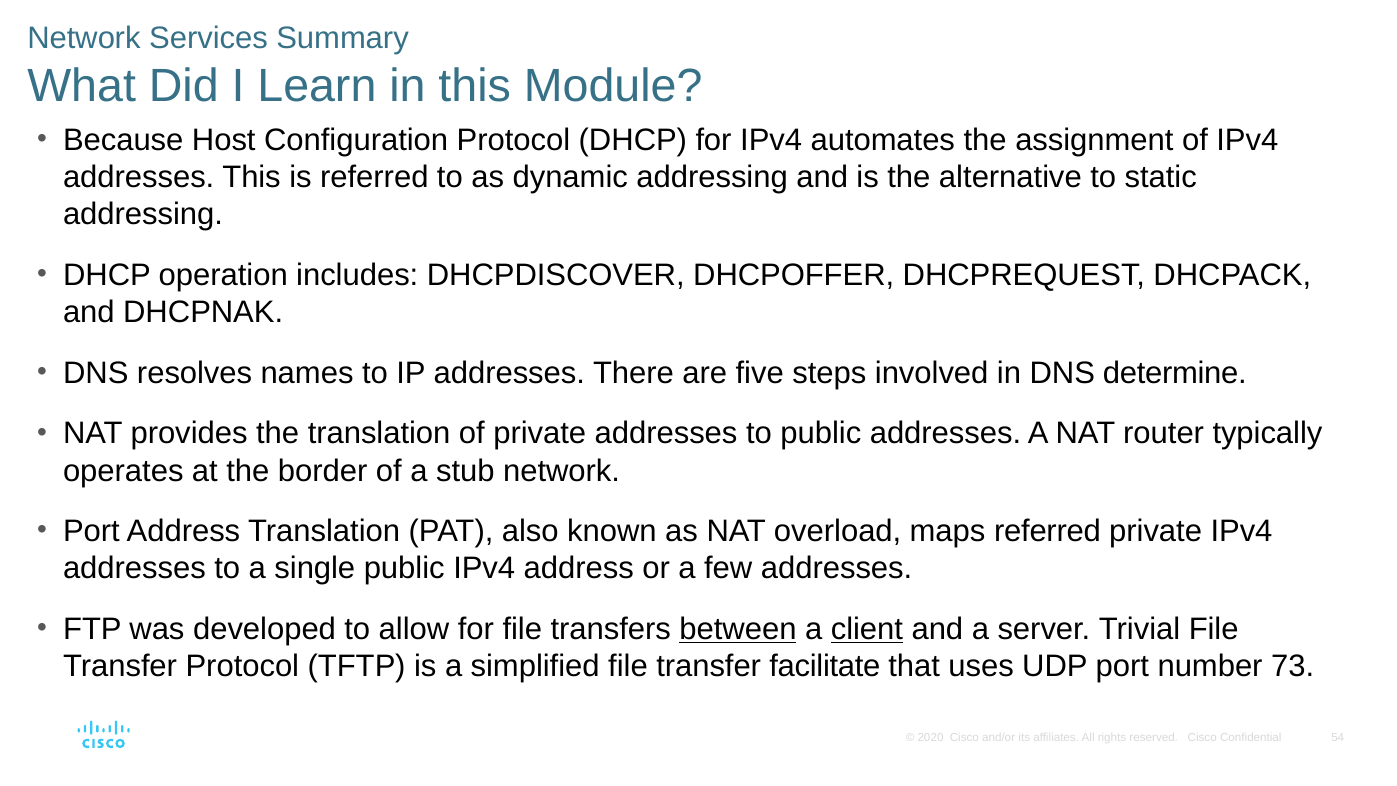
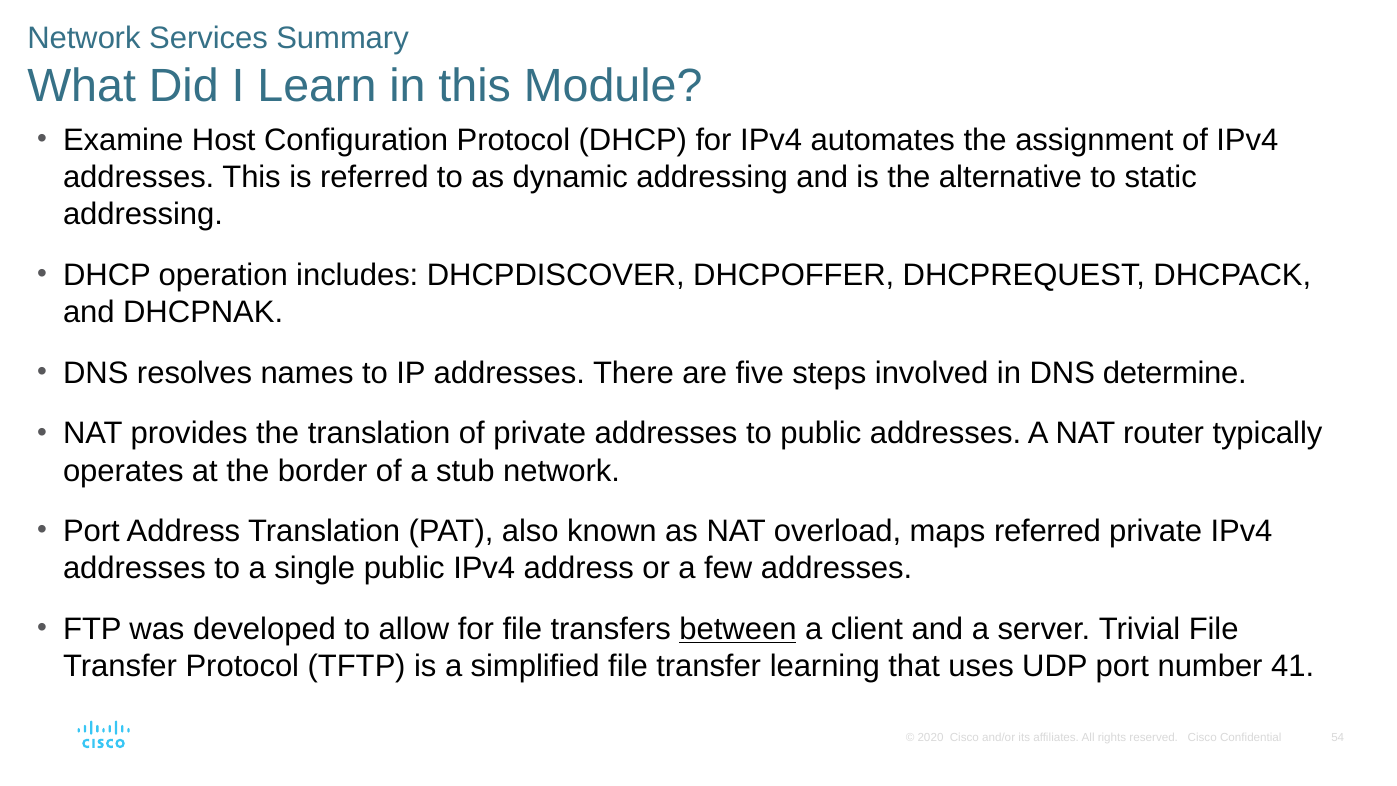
Because: Because -> Examine (123, 140)
client underline: present -> none (867, 629)
facilitate: facilitate -> learning (825, 666)
73: 73 -> 41 (1293, 666)
